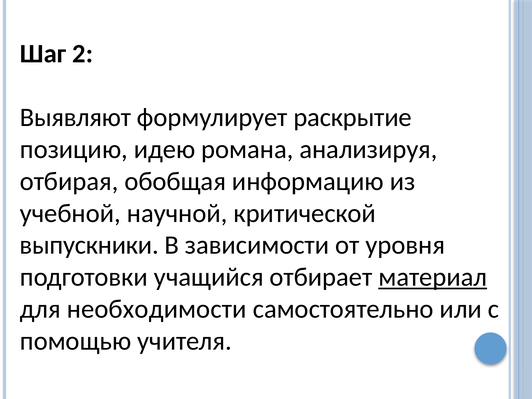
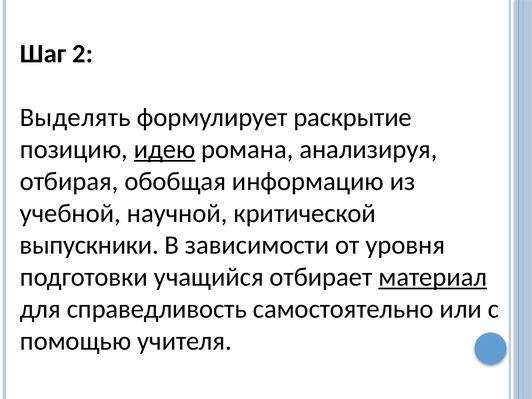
Выявляют: Выявляют -> Выделять (75, 118)
идею underline: none -> present (165, 149)
необходимости: необходимости -> справедливость (157, 309)
